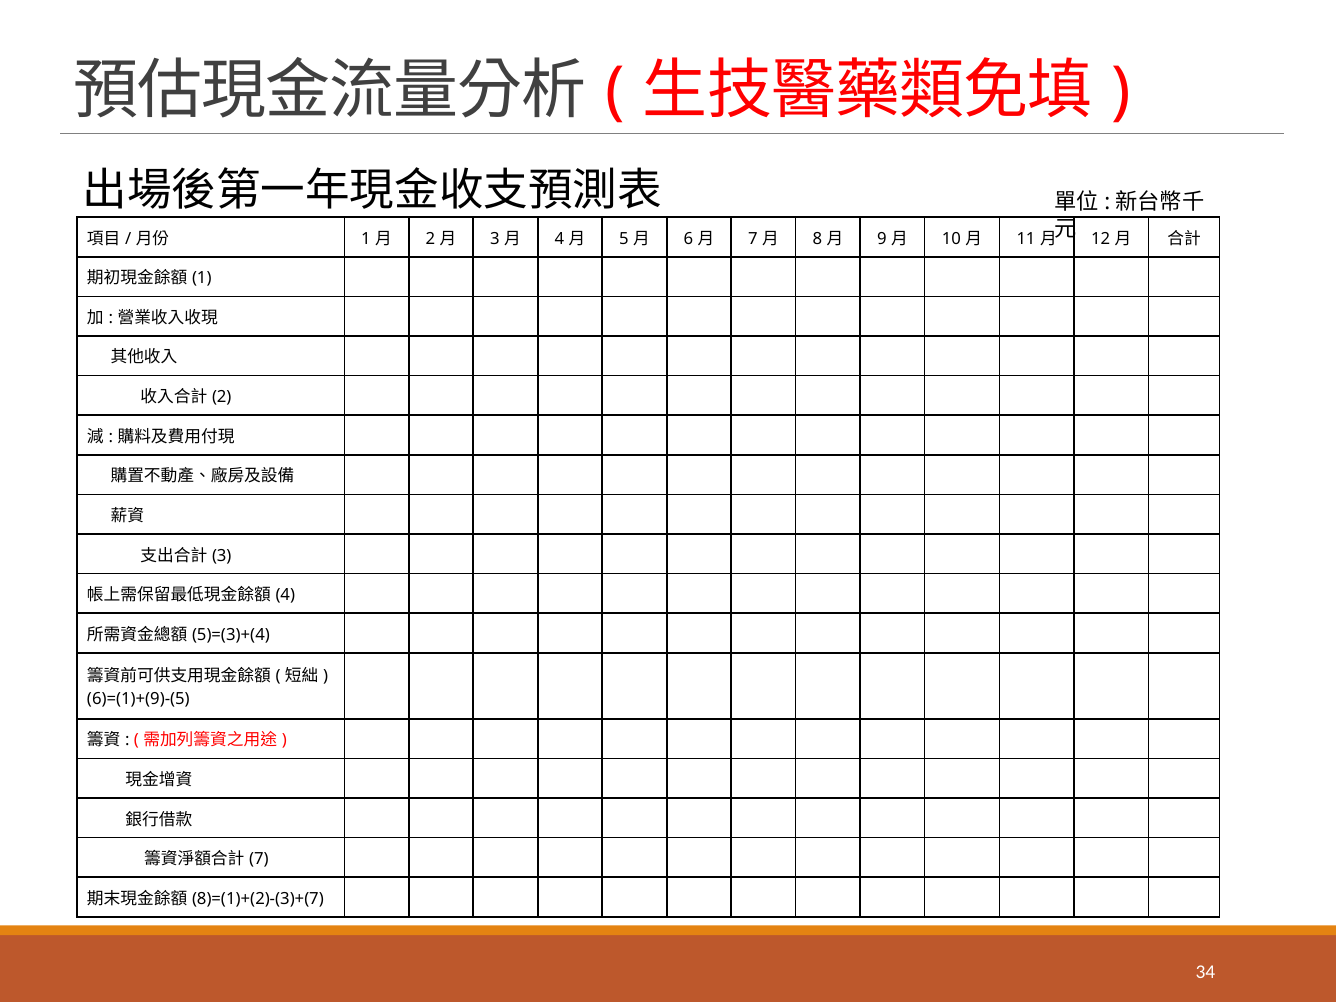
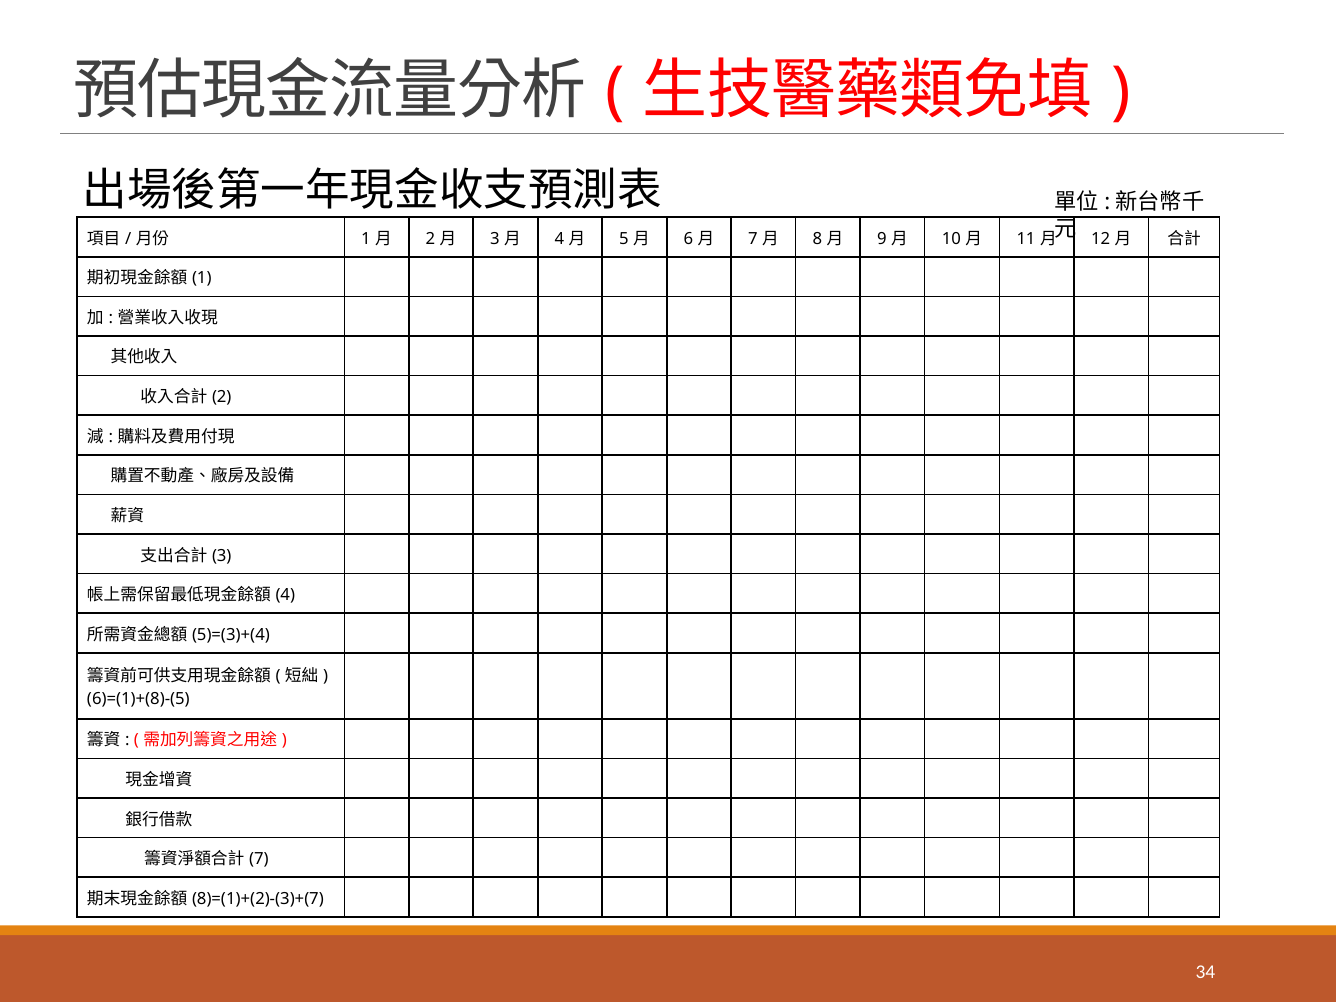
6)=(1)+(9)-(5: 6)=(1)+(9)-(5 -> 6)=(1)+(8)-(5 (138, 699)
